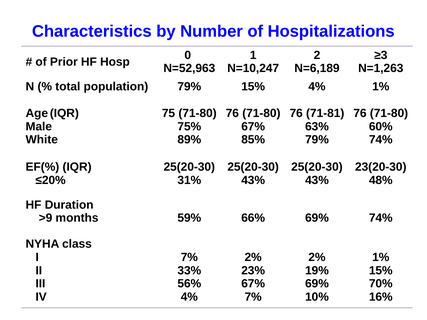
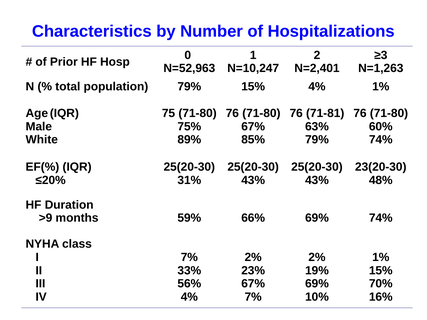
N=6,189: N=6,189 -> N=2,401 (317, 68)
